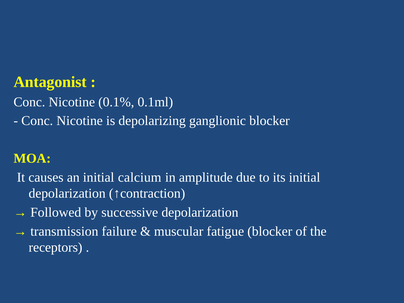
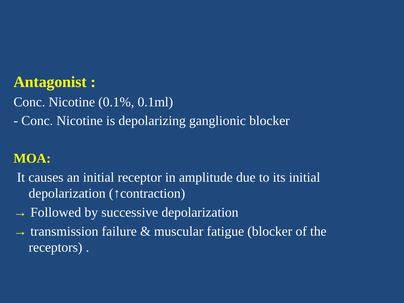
calcium: calcium -> receptor (140, 177)
